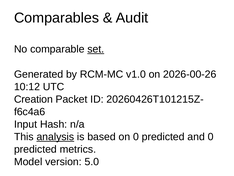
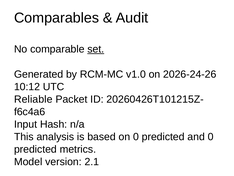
2026-00-26: 2026-00-26 -> 2026-24-26 (190, 74)
Creation: Creation -> Reliable (33, 99)
analysis underline: present -> none (55, 136)
5.0: 5.0 -> 2.1 (92, 161)
